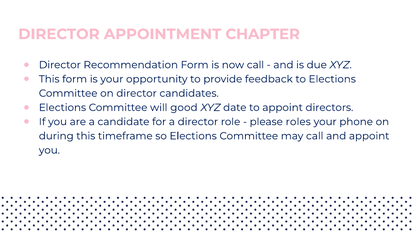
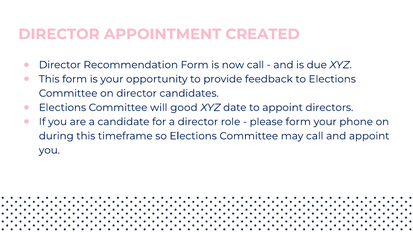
CHAPTER: CHAPTER -> CREATED (263, 34)
please roles: roles -> form (298, 122)
